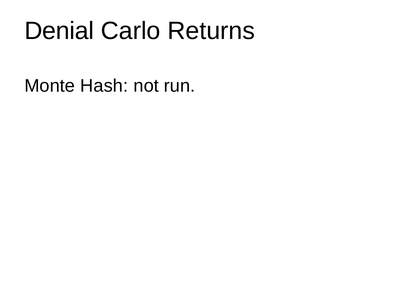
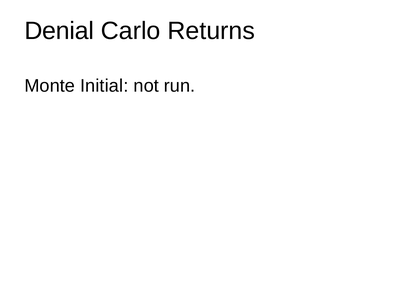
Hash: Hash -> Initial (104, 86)
